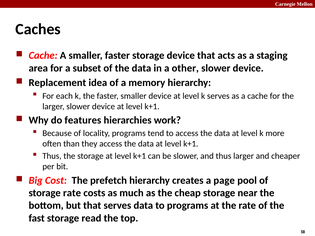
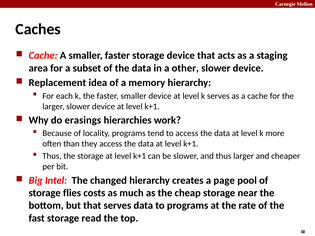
features: features -> erasings (83, 120)
Cost: Cost -> Intel (56, 180)
prefetch: prefetch -> changed (109, 180)
storage rate: rate -> flies (72, 193)
